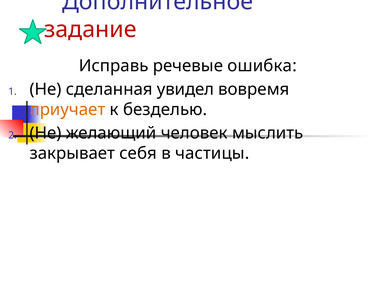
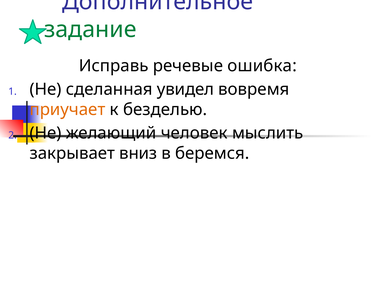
задание colour: red -> green (90, 29)
себя: себя -> вниз (138, 153)
частицы: частицы -> беремся (212, 153)
